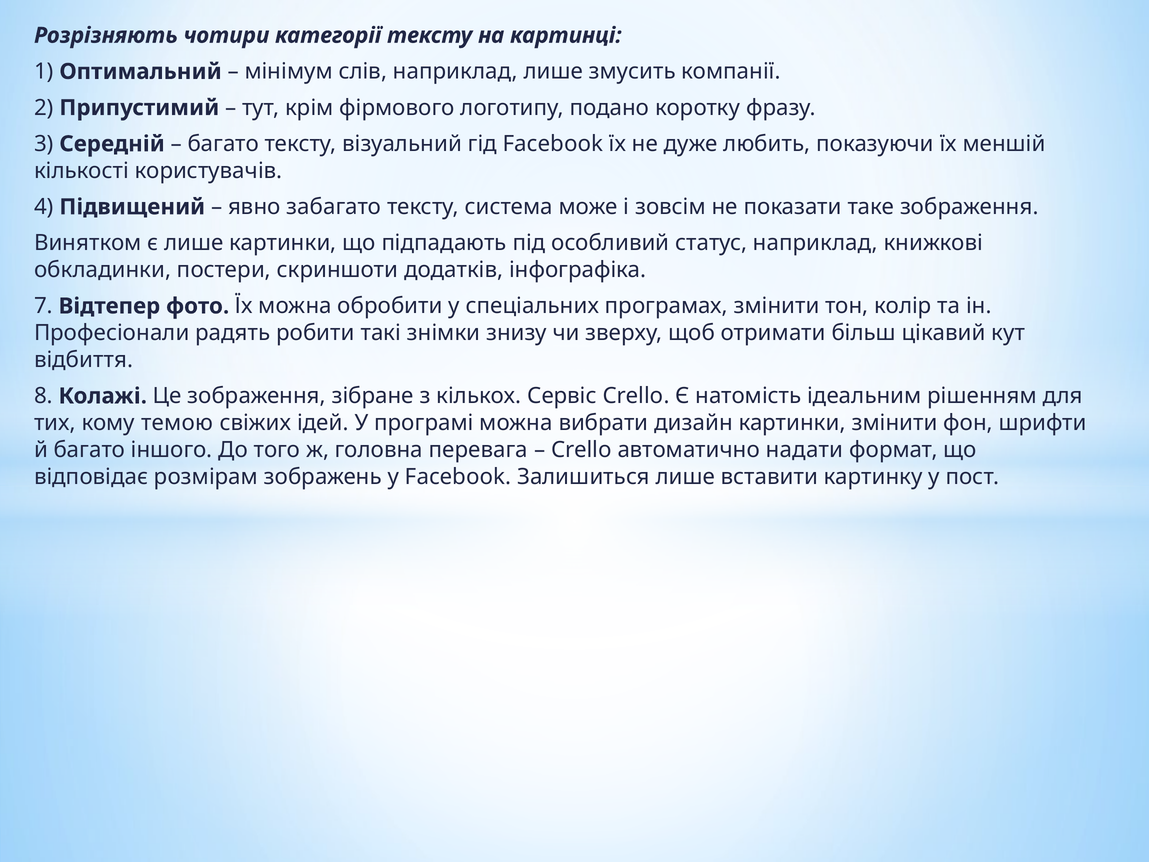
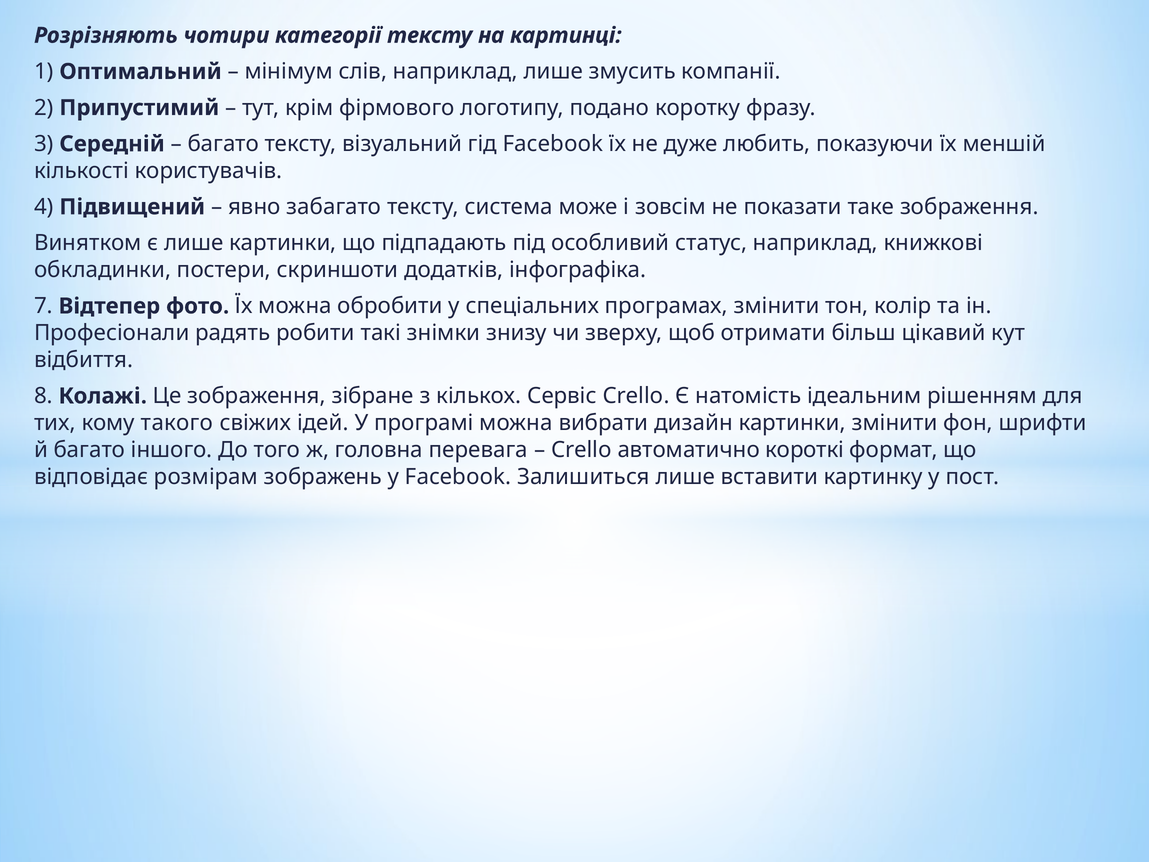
темою: темою -> такого (177, 423)
надати: надати -> короткі (805, 450)
